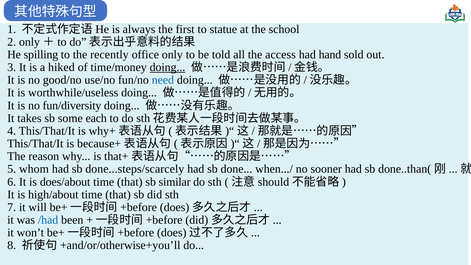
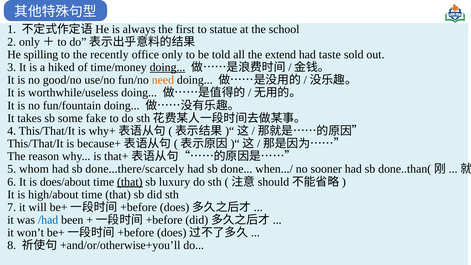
access: access -> extend (281, 55)
hand: hand -> taste (330, 55)
need colour: blue -> orange (163, 80)
fun/diversity: fun/diversity -> fun/fountain (72, 105)
each: each -> fake (96, 118)
done...steps/scarcely: done...steps/scarcely -> done...there/scarcely (135, 169)
that underline: none -> present (130, 182)
similar: similar -> luxury (175, 182)
